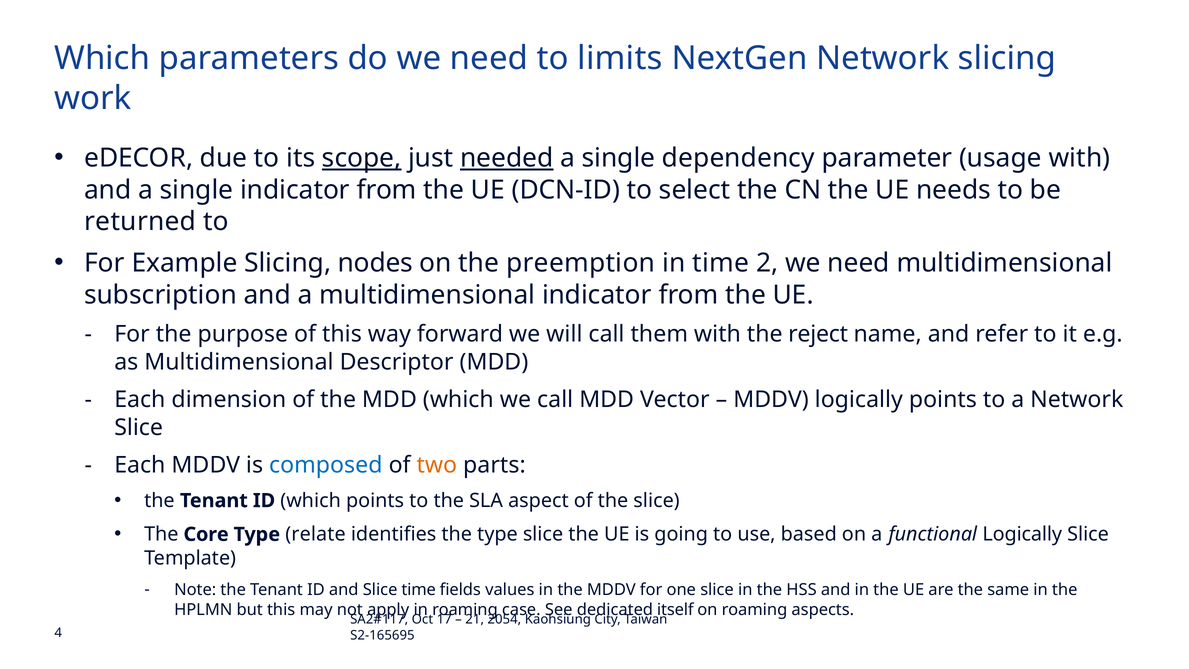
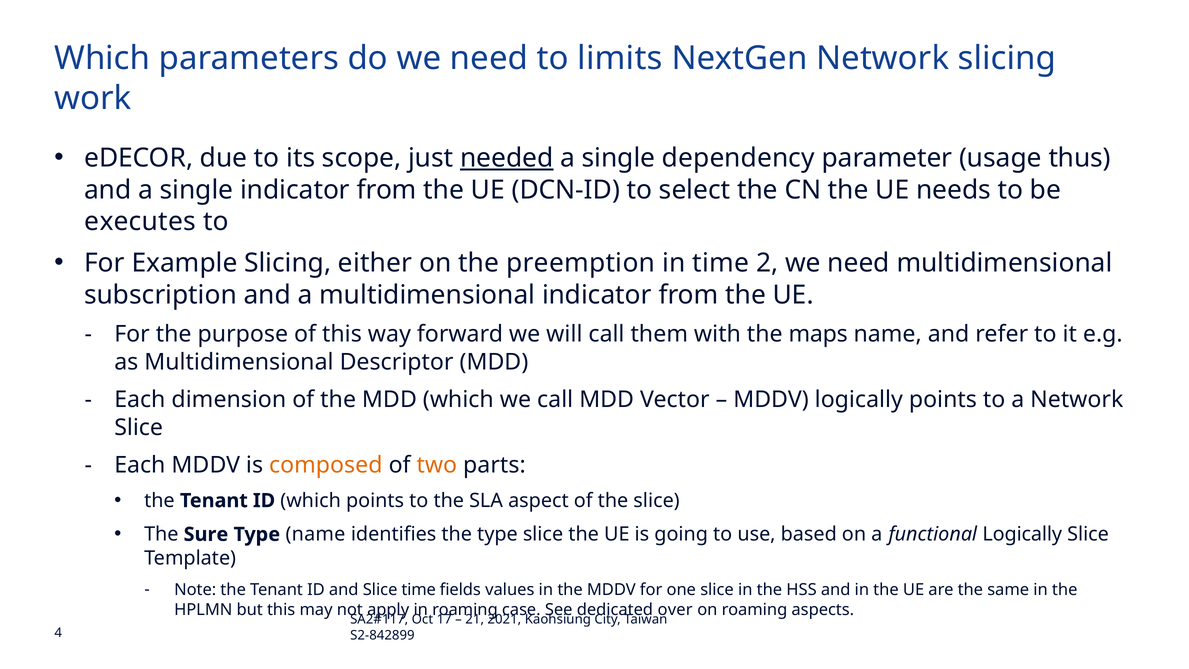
scope underline: present -> none (362, 158)
usage with: with -> thus (1080, 158)
returned: returned -> executes (140, 222)
nodes: nodes -> either (375, 263)
reject: reject -> maps (818, 334)
composed colour: blue -> orange (326, 465)
Core: Core -> Sure (206, 534)
Type relate: relate -> name (315, 534)
itself: itself -> over (675, 609)
2054: 2054 -> 2021 (504, 619)
S2-165695: S2-165695 -> S2-842899 (382, 635)
